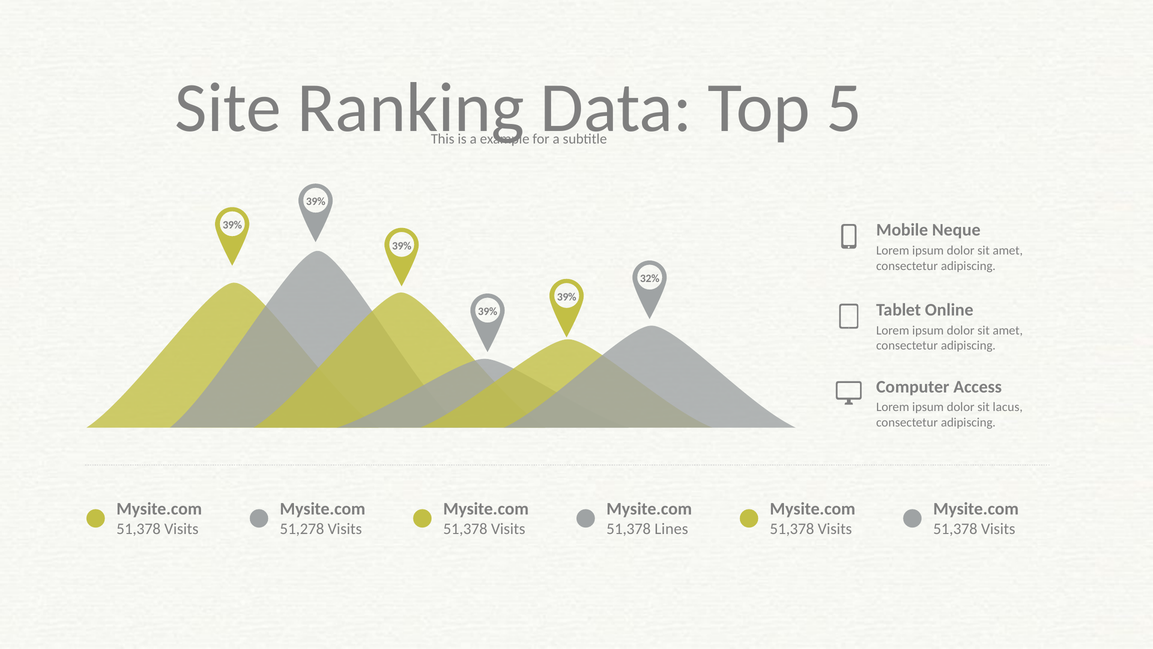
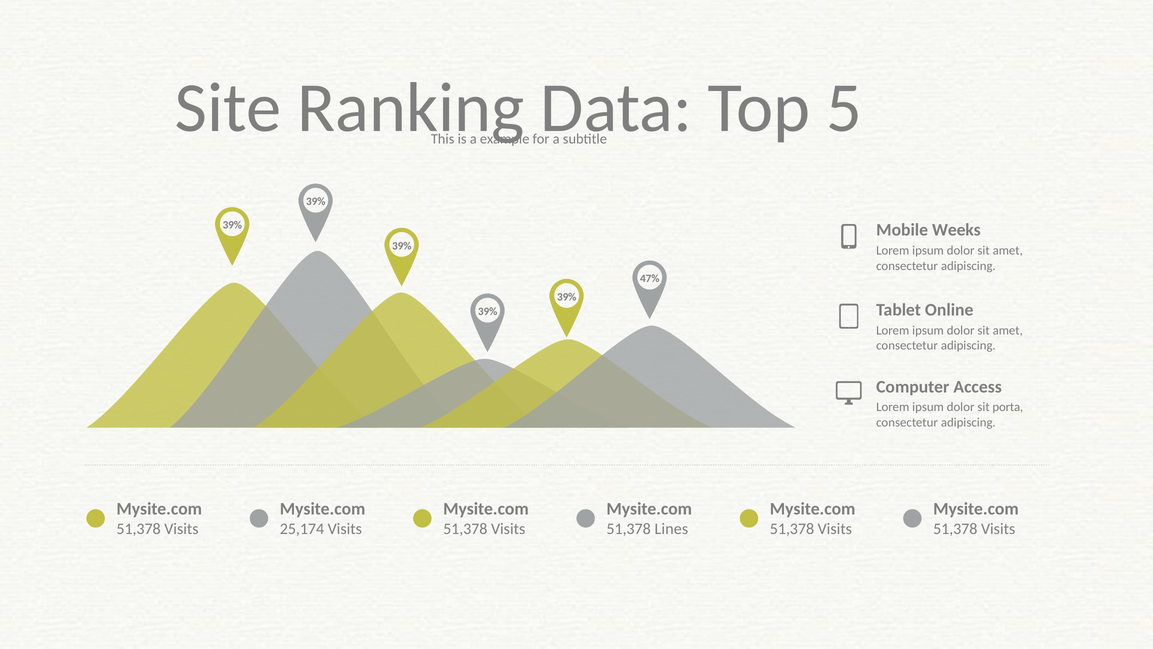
Neque: Neque -> Weeks (956, 230)
32%: 32% -> 47% (650, 278)
lacus: lacus -> porta (1008, 407)
51,278: 51,278 -> 25,174 (302, 529)
